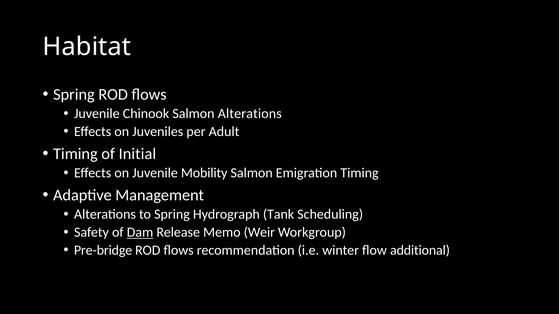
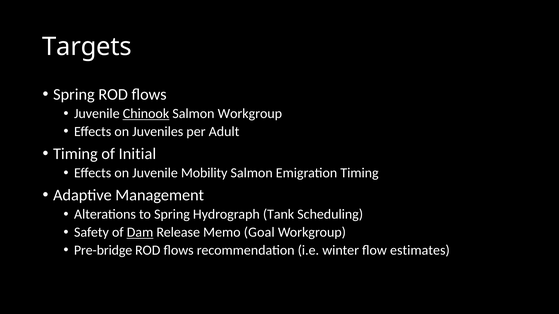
Habitat: Habitat -> Targets (87, 47)
Chinook underline: none -> present (146, 114)
Salmon Alterations: Alterations -> Workgroup (250, 114)
Weir: Weir -> Goal (259, 233)
additional: additional -> estimates (420, 251)
